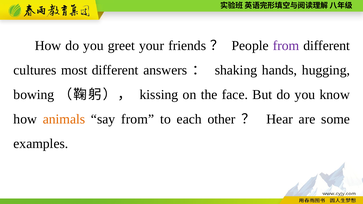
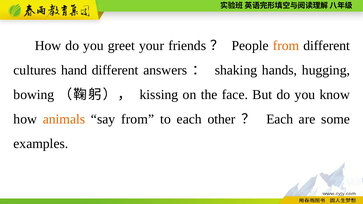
from colour: purple -> orange (286, 46)
most: most -> hand (74, 70)
Hear: Hear -> Each (280, 119)
